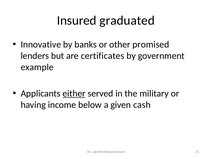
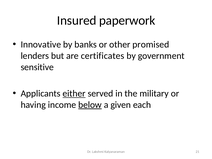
graduated: graduated -> paperwork (127, 21)
example: example -> sensitive (37, 67)
below underline: none -> present (90, 105)
cash: cash -> each (142, 105)
